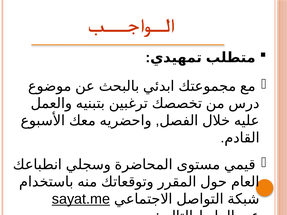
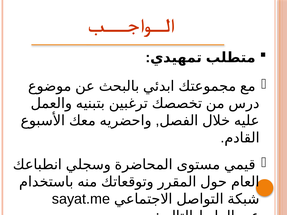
sayat.me underline: present -> none (81, 199)
